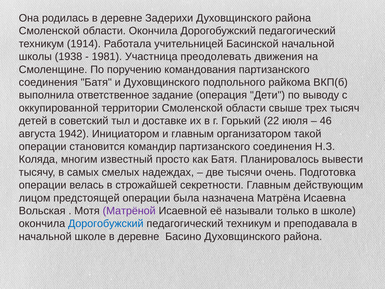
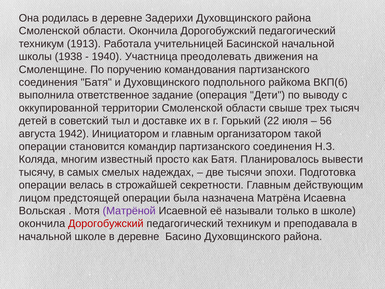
1914: 1914 -> 1913 (84, 44)
1981: 1981 -> 1940 (107, 57)
46: 46 -> 56 (326, 121)
очень: очень -> эпохи (281, 172)
Дорогобужский colour: blue -> red (106, 223)
